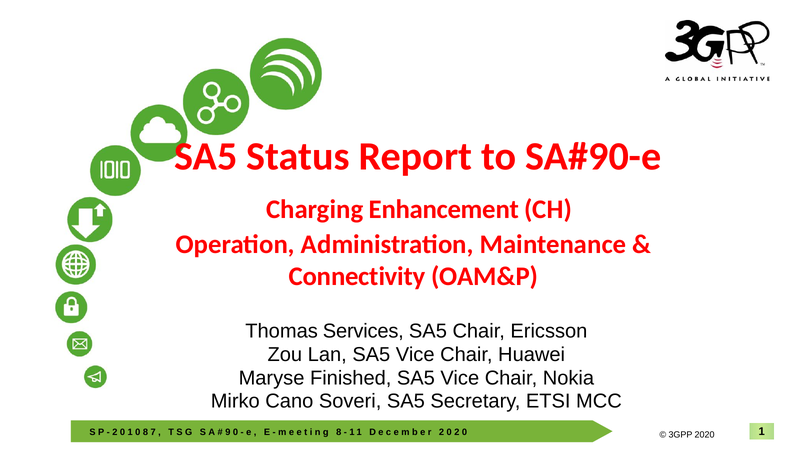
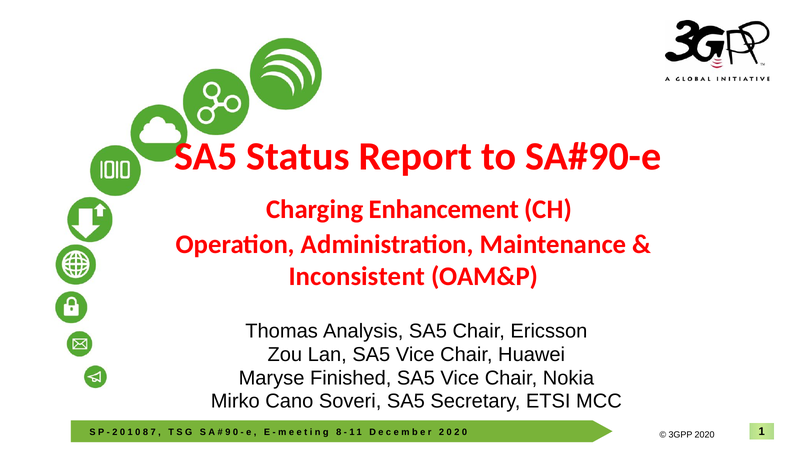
Connectivity: Connectivity -> Inconsistent (357, 276)
Services: Services -> Analysis (363, 331)
